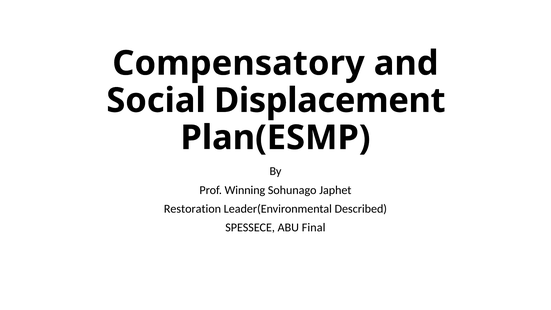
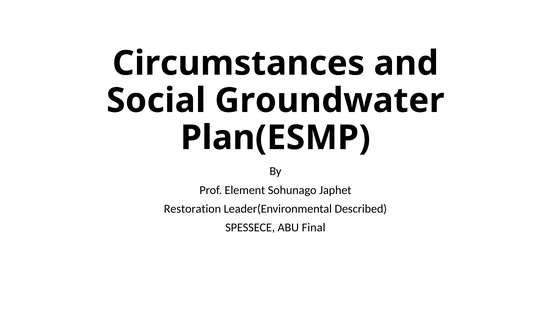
Compensatory: Compensatory -> Circumstances (239, 63)
Displacement: Displacement -> Groundwater (330, 101)
Winning: Winning -> Element (245, 190)
